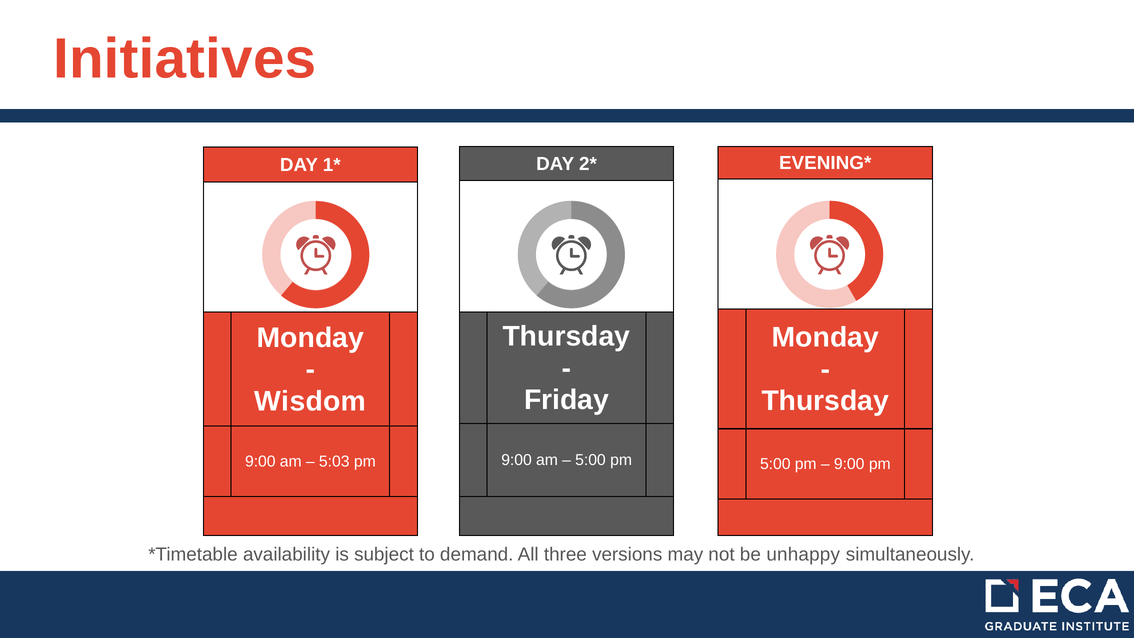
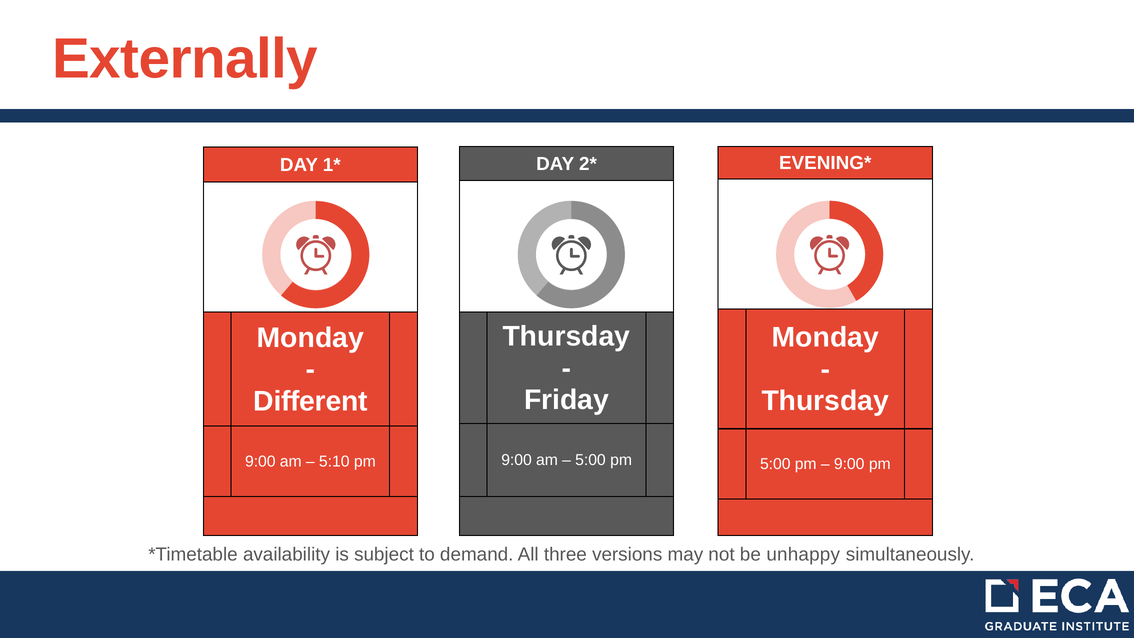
Initiatives: Initiatives -> Externally (185, 59)
Wisdom: Wisdom -> Different (311, 401)
5:03: 5:03 -> 5:10 (334, 461)
